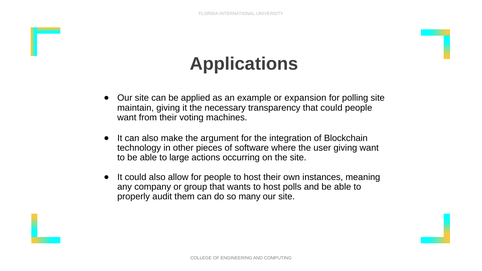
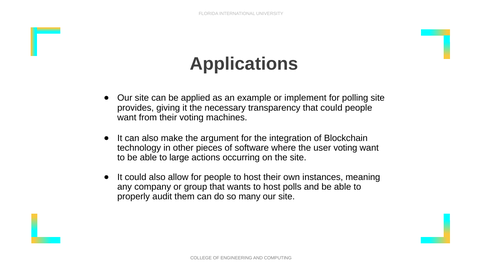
expansion: expansion -> implement (305, 98)
maintain: maintain -> provides (136, 108)
user giving: giving -> voting (345, 148)
